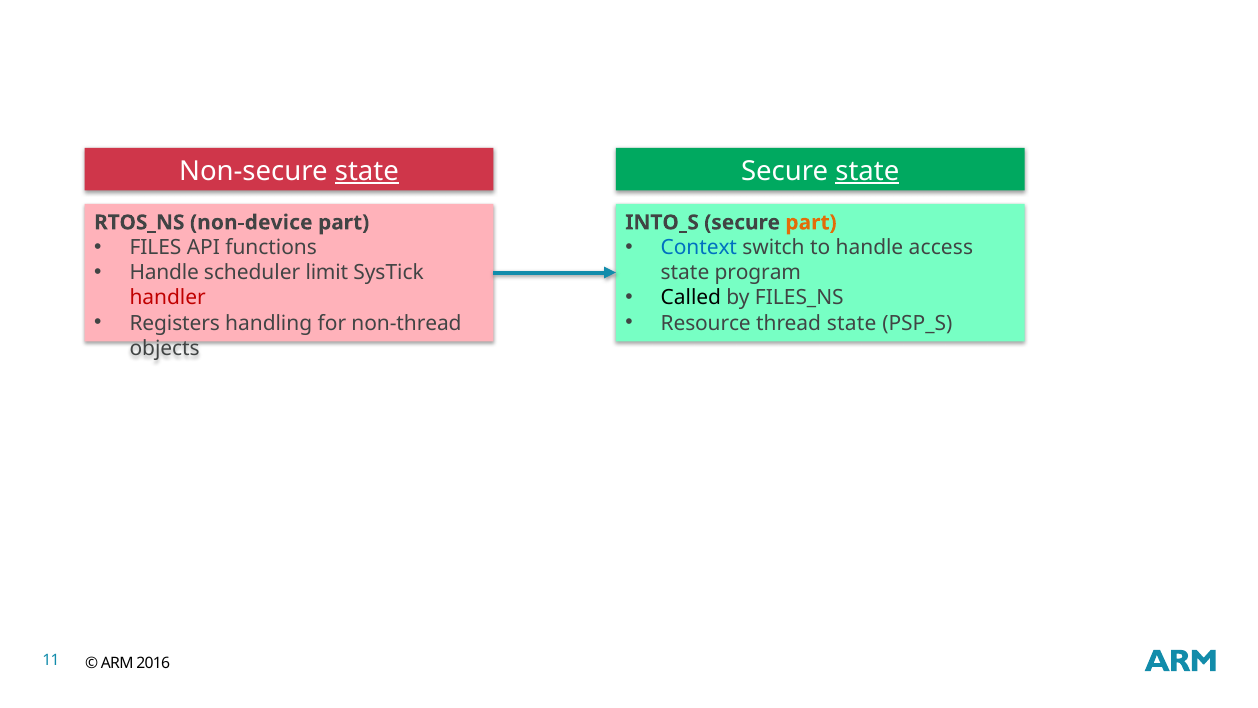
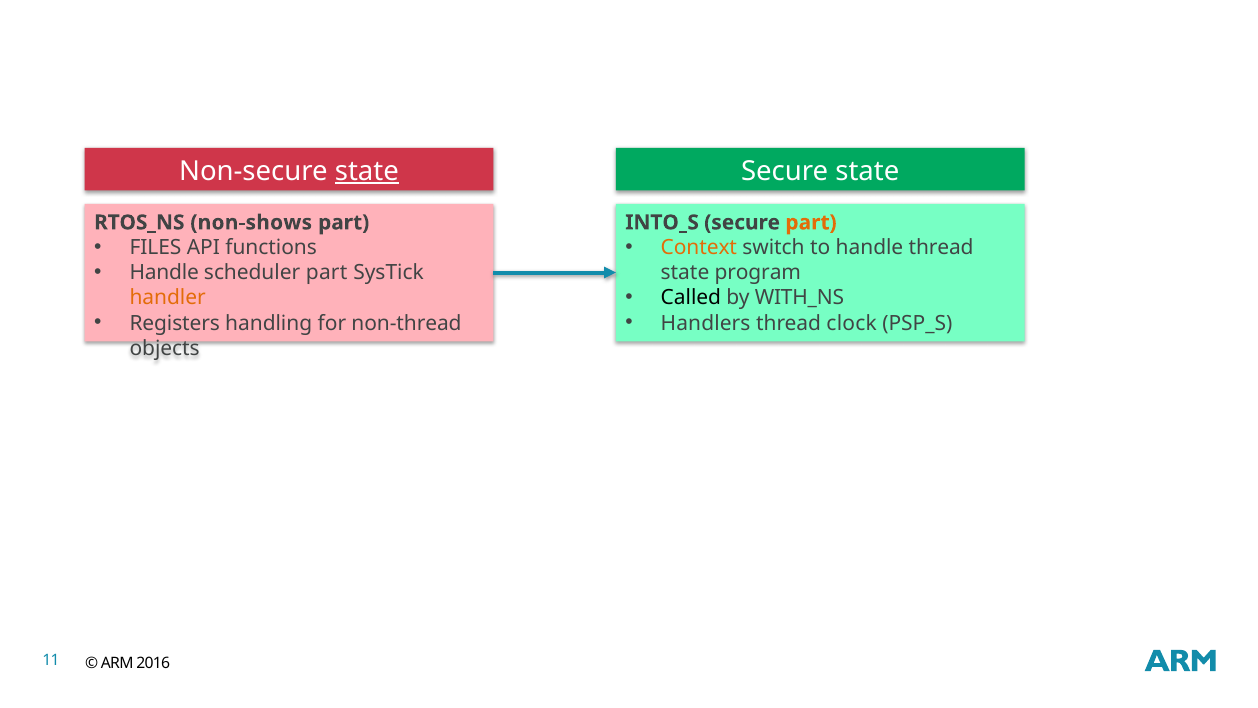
state underline: present -> none (867, 171)
non-device: non-device -> non-shows (251, 222)
Context colour: blue -> orange (699, 248)
handle access: access -> thread (941, 248)
scheduler limit: limit -> part (327, 273)
FILES_NS: FILES_NS -> WITH_NS (799, 298)
handler colour: red -> orange (168, 298)
Resource: Resource -> Handlers (706, 323)
thread state: state -> clock (852, 323)
